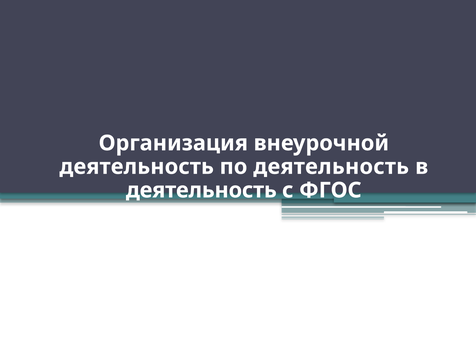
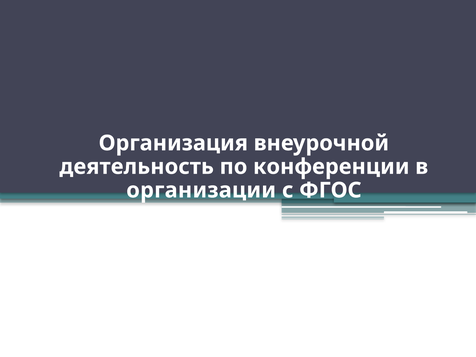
по деятельность: деятельность -> конференции (331, 167)
деятельность: деятельность -> организации (201, 190)
